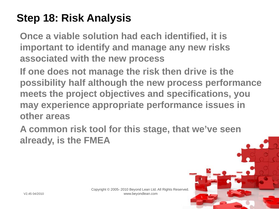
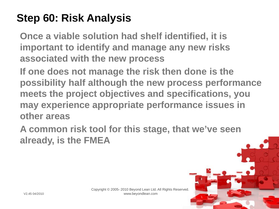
18: 18 -> 60 (51, 18)
each: each -> shelf (151, 36)
drive: drive -> done (195, 72)
